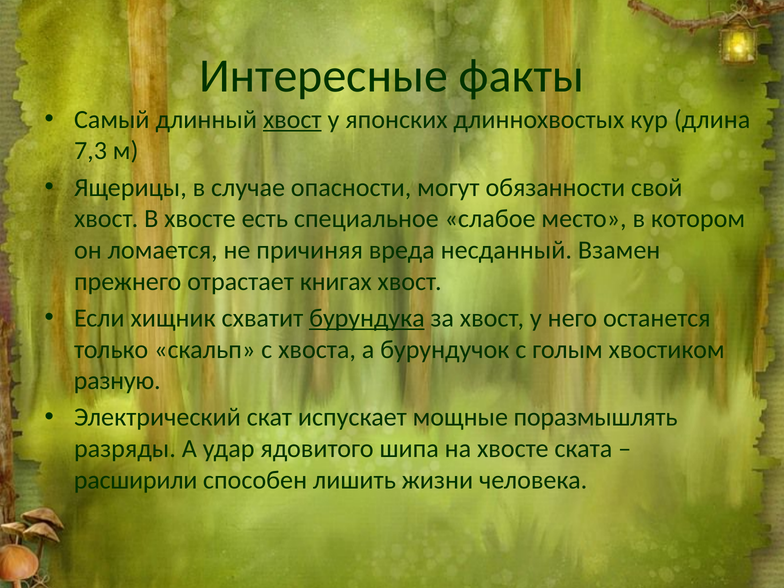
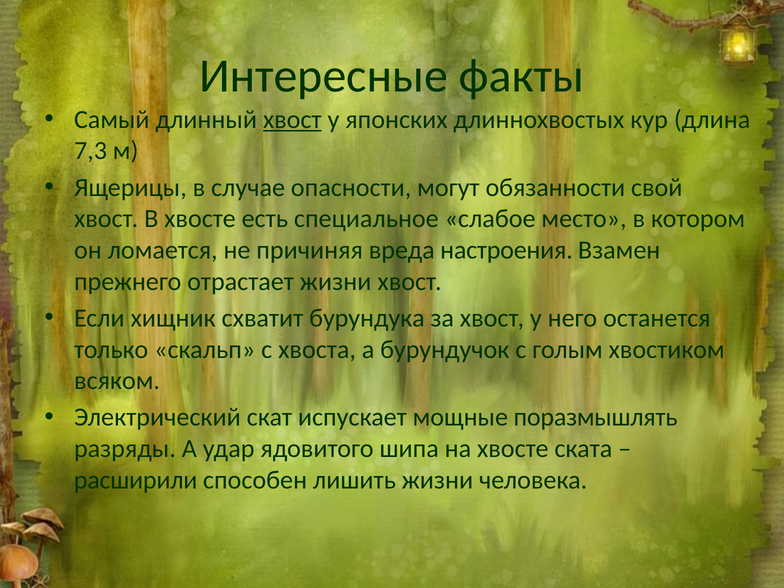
несданный: несданный -> настроения (506, 250)
отрастает книгах: книгах -> жизни (336, 281)
бурундука underline: present -> none (367, 318)
разную: разную -> всяком (117, 381)
